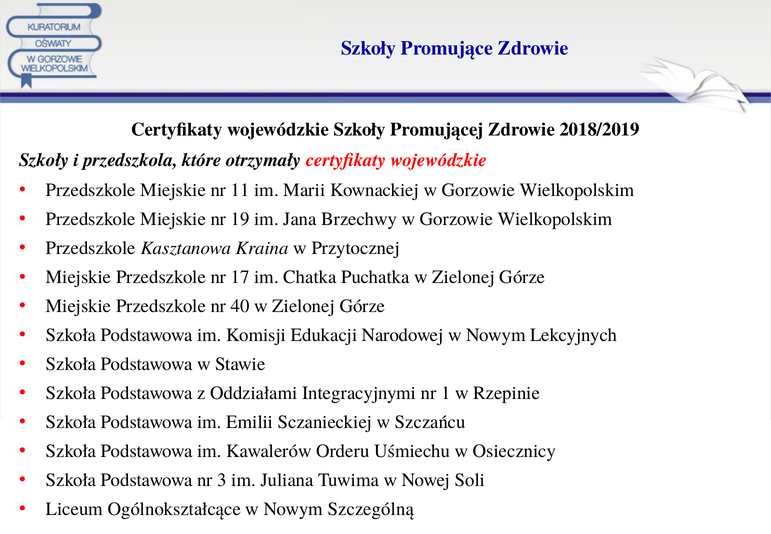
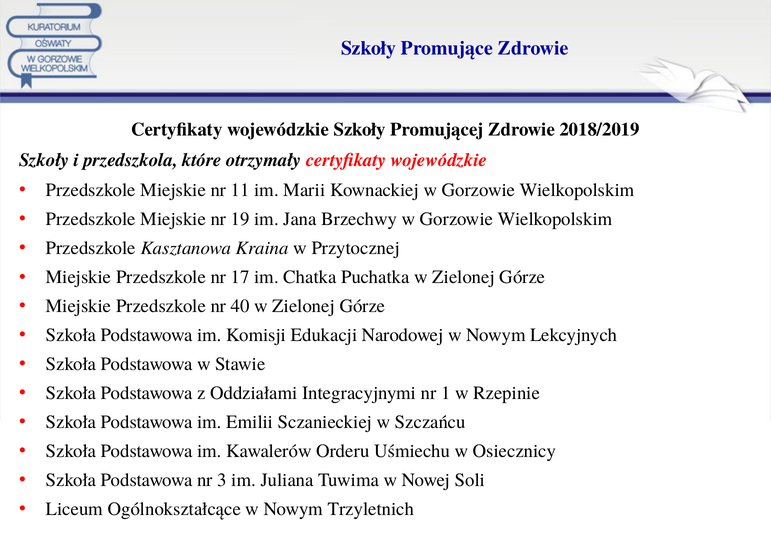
Szczególną: Szczególną -> Trzyletnich (371, 509)
